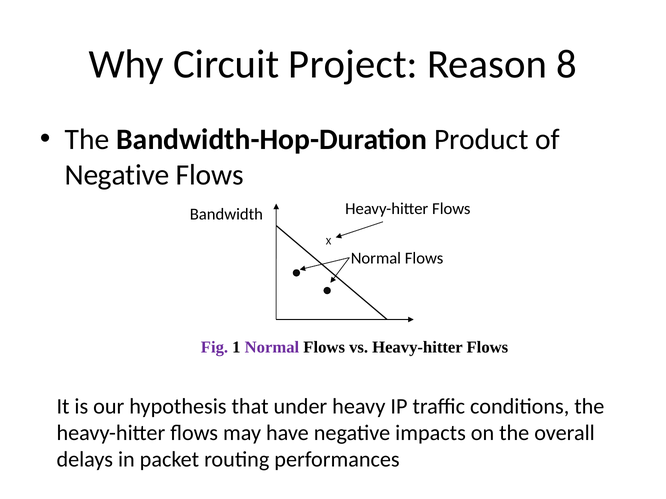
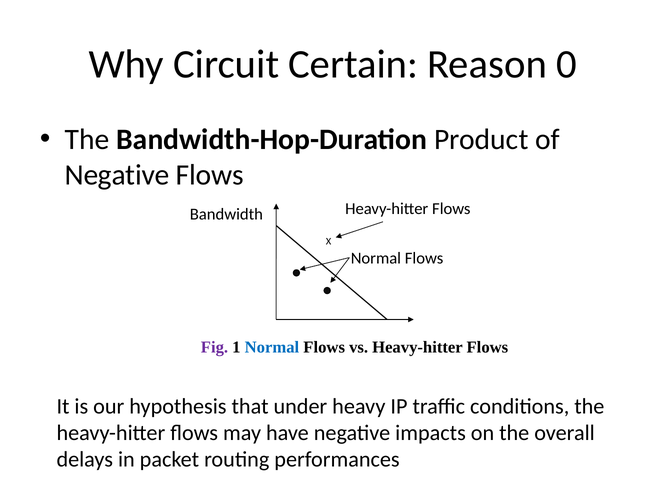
Project: Project -> Certain (353, 64)
8: 8 -> 0 (566, 64)
Normal colour: purple -> blue (272, 347)
